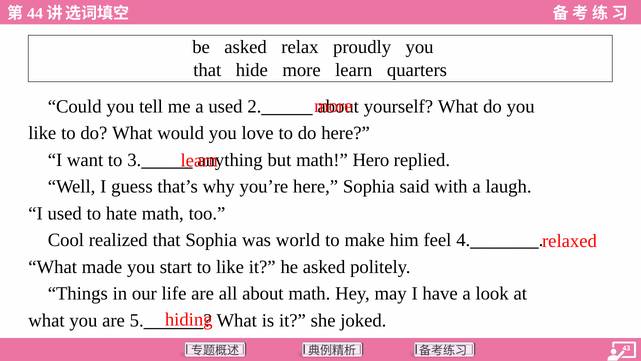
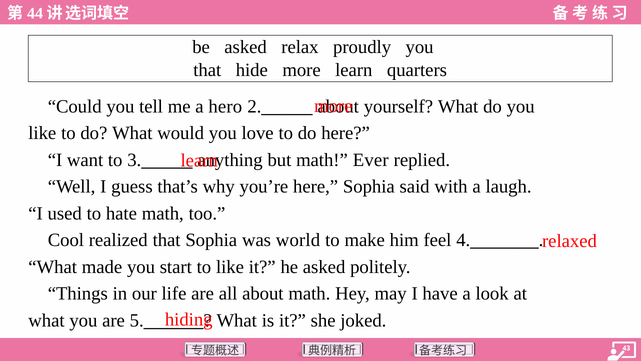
a used: used -> hero (225, 106)
Hero: Hero -> Ever (371, 160)
